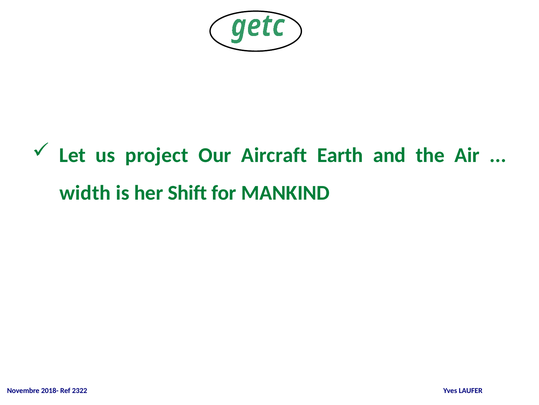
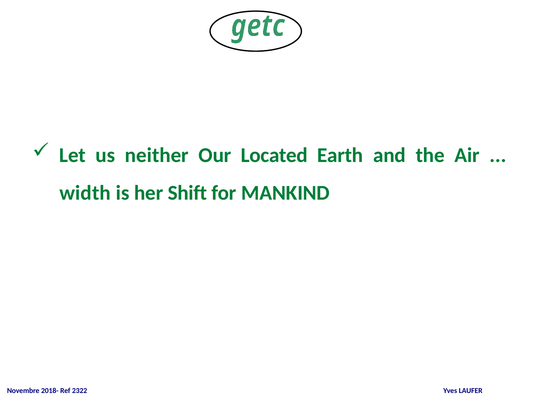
project: project -> neither (157, 155)
Aircraft: Aircraft -> Located (274, 155)
